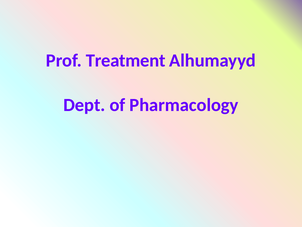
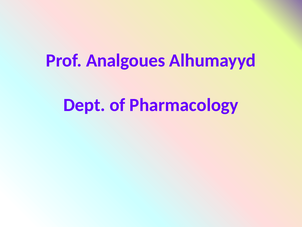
Treatment: Treatment -> Analgoues (126, 60)
